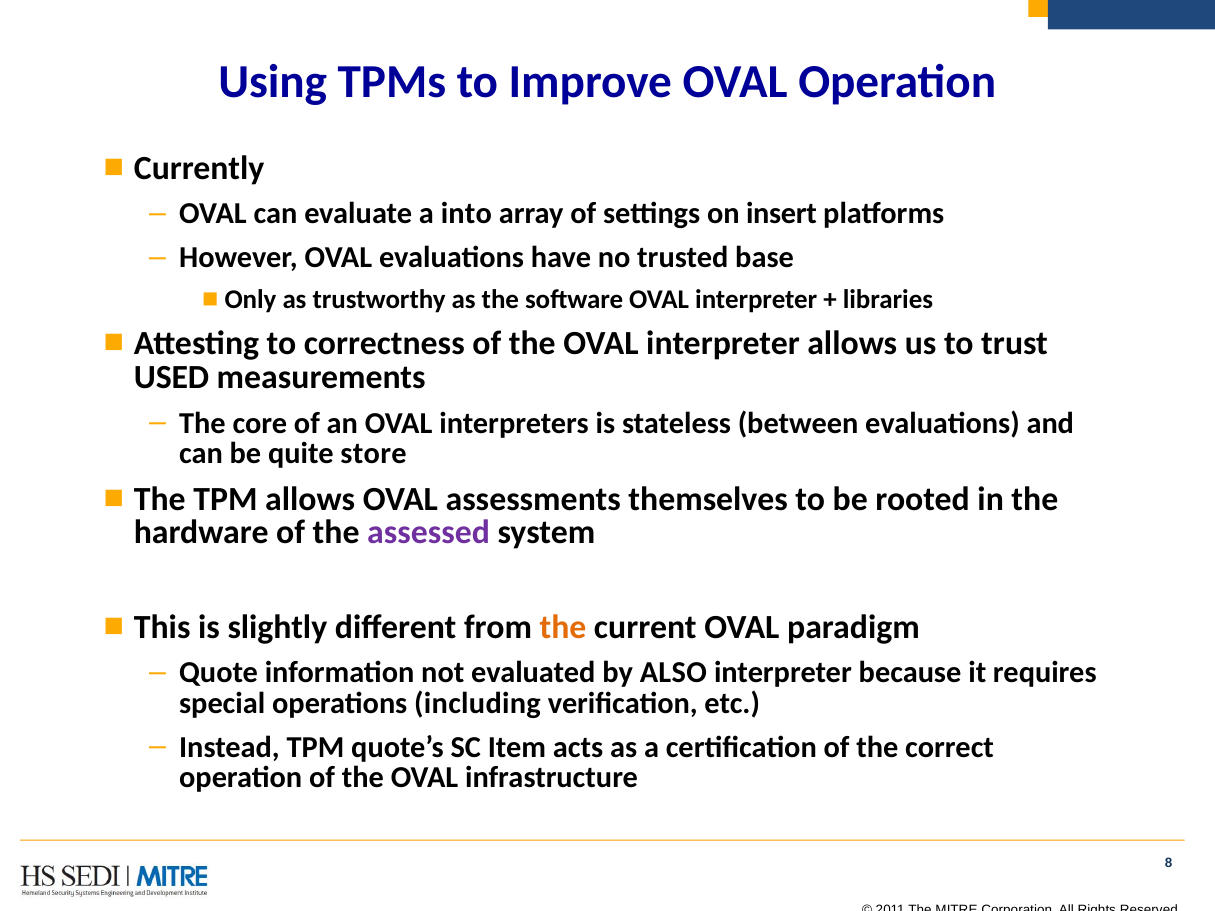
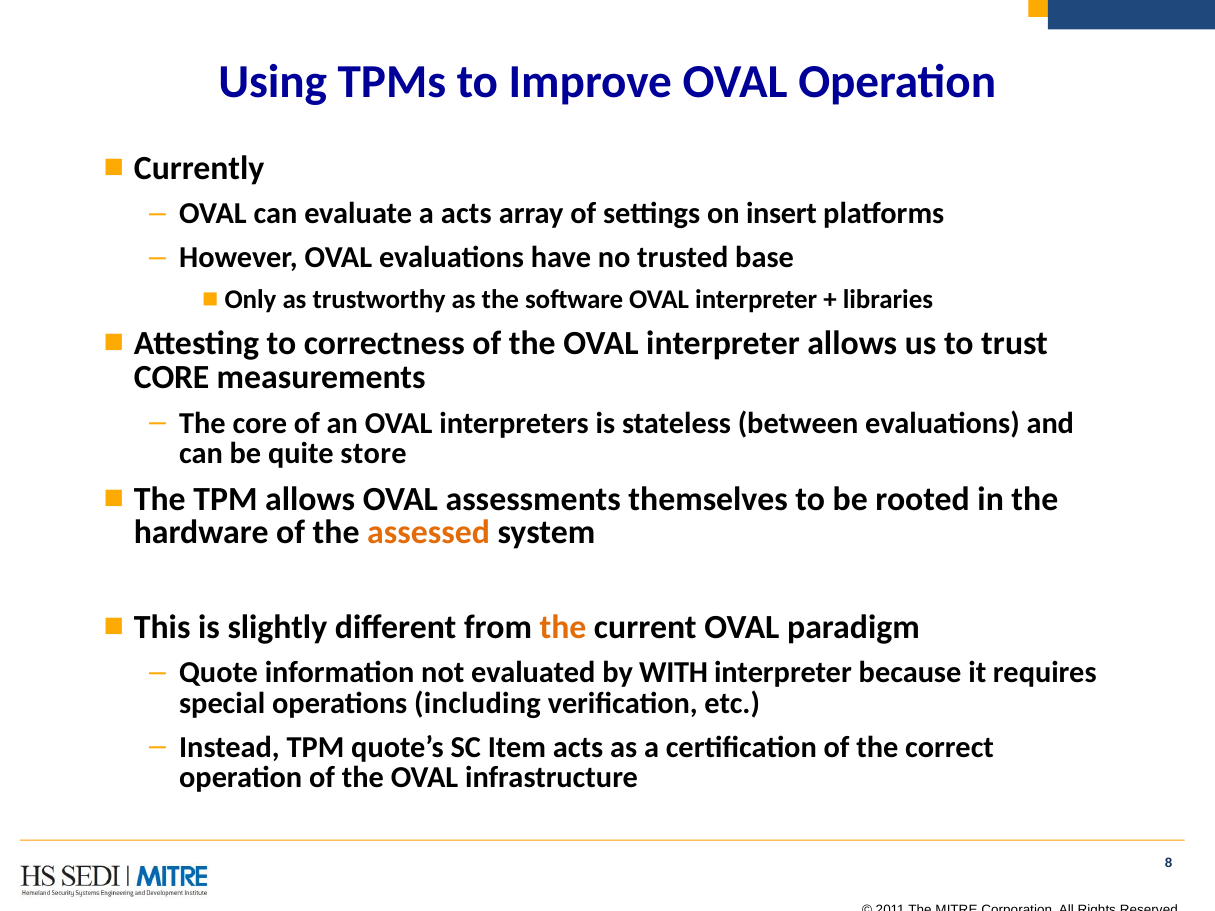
a into: into -> acts (466, 214)
USED: USED -> CORE (172, 378)
assessed colour: purple -> orange (429, 533)
ALSO: ALSO -> WITH (674, 673)
